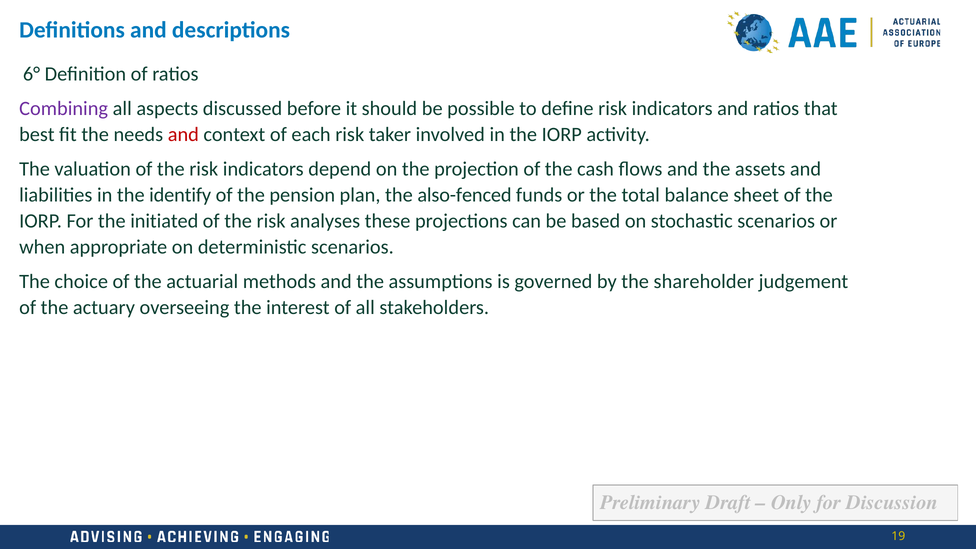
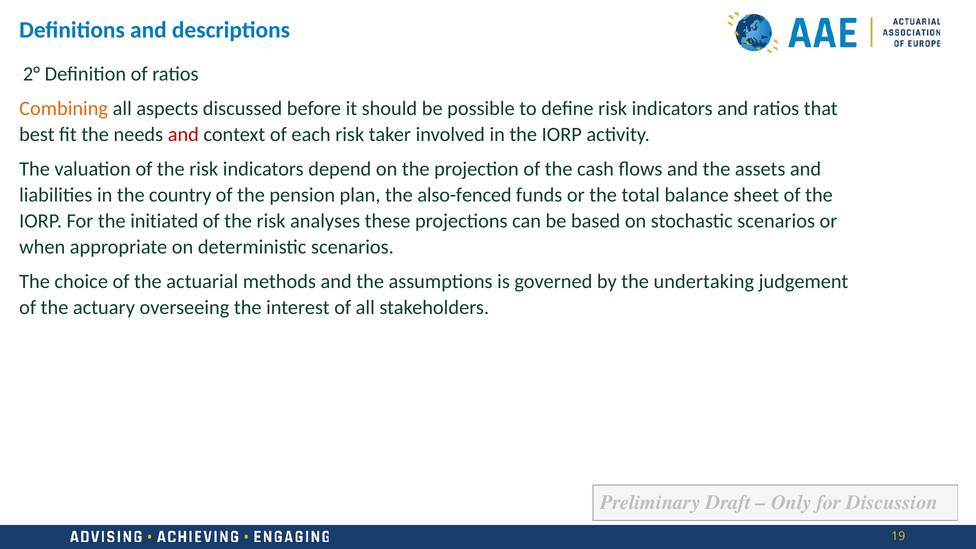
6°: 6° -> 2° (31, 74)
Combining colour: purple -> orange (64, 108)
identify: identify -> country (180, 195)
shareholder: shareholder -> undertaking (704, 281)
